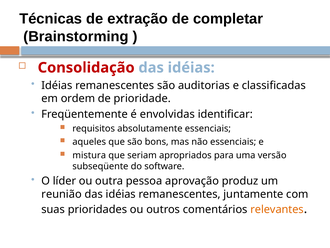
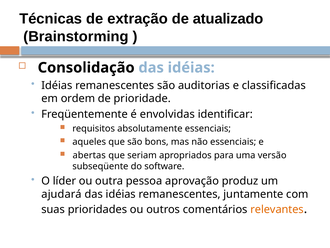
completar: completar -> atualizado (228, 19)
Consolidação colour: red -> black (86, 68)
mistura: mistura -> abertas (89, 155)
reunião: reunião -> ajudará (62, 194)
